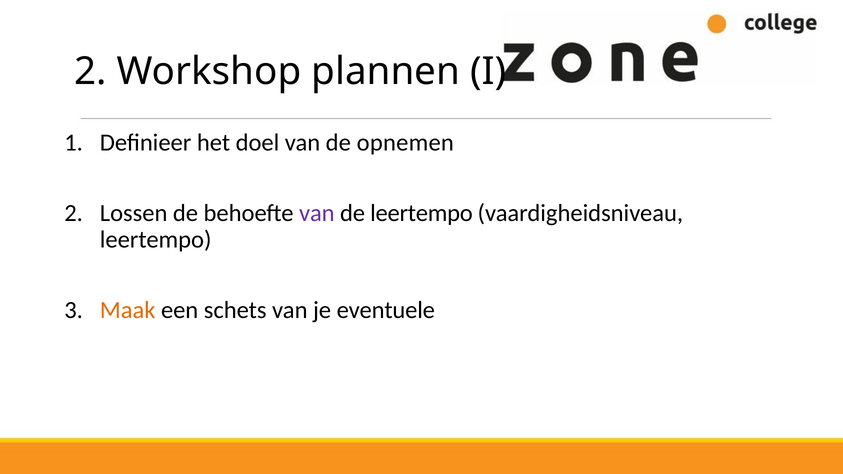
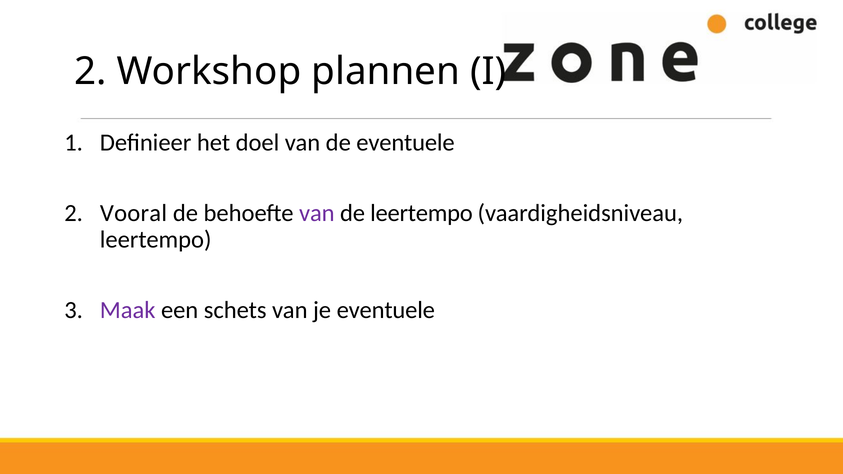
de opnemen: opnemen -> eventuele (405, 142)
Lossen: Lossen -> Vooral (133, 213)
Maak colour: orange -> purple (128, 310)
